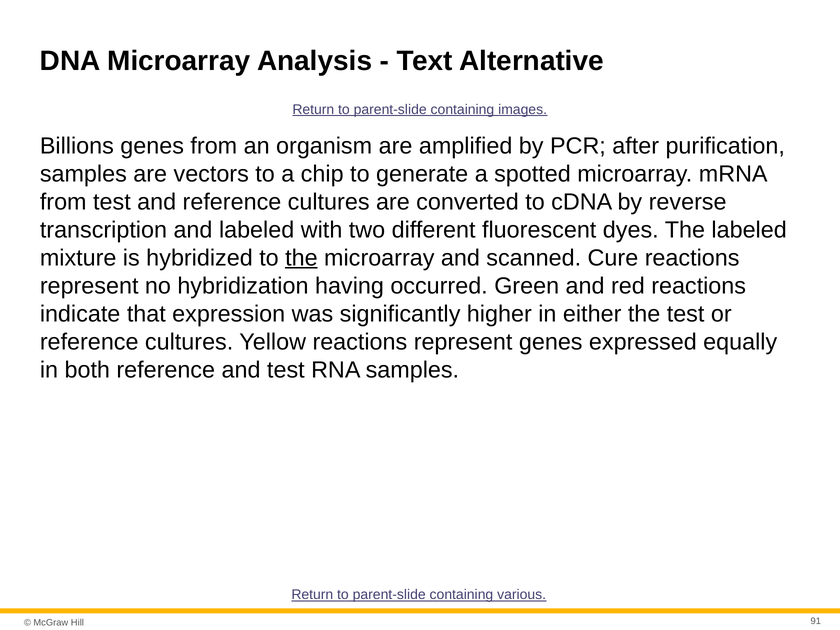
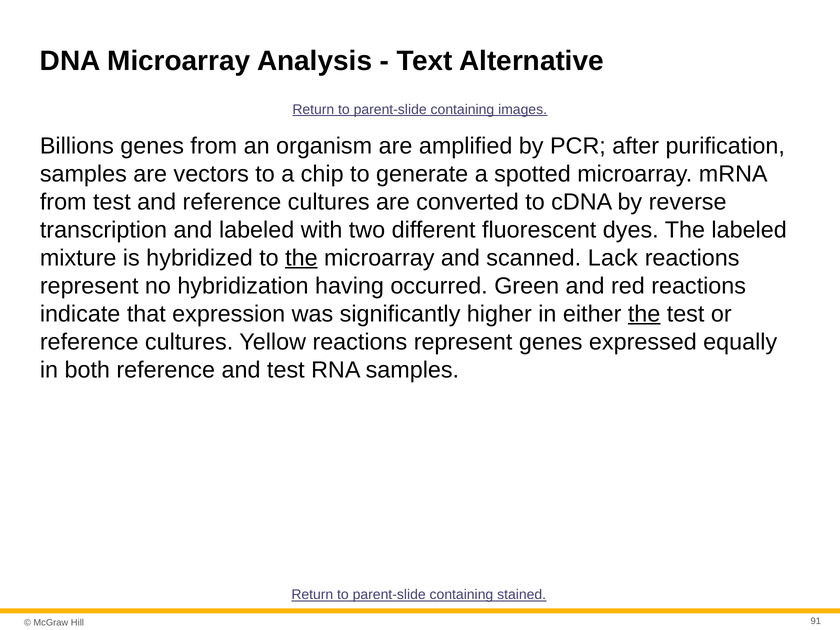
Cure: Cure -> Lack (613, 258)
the underline: none -> present (644, 314)
various: various -> stained (522, 595)
